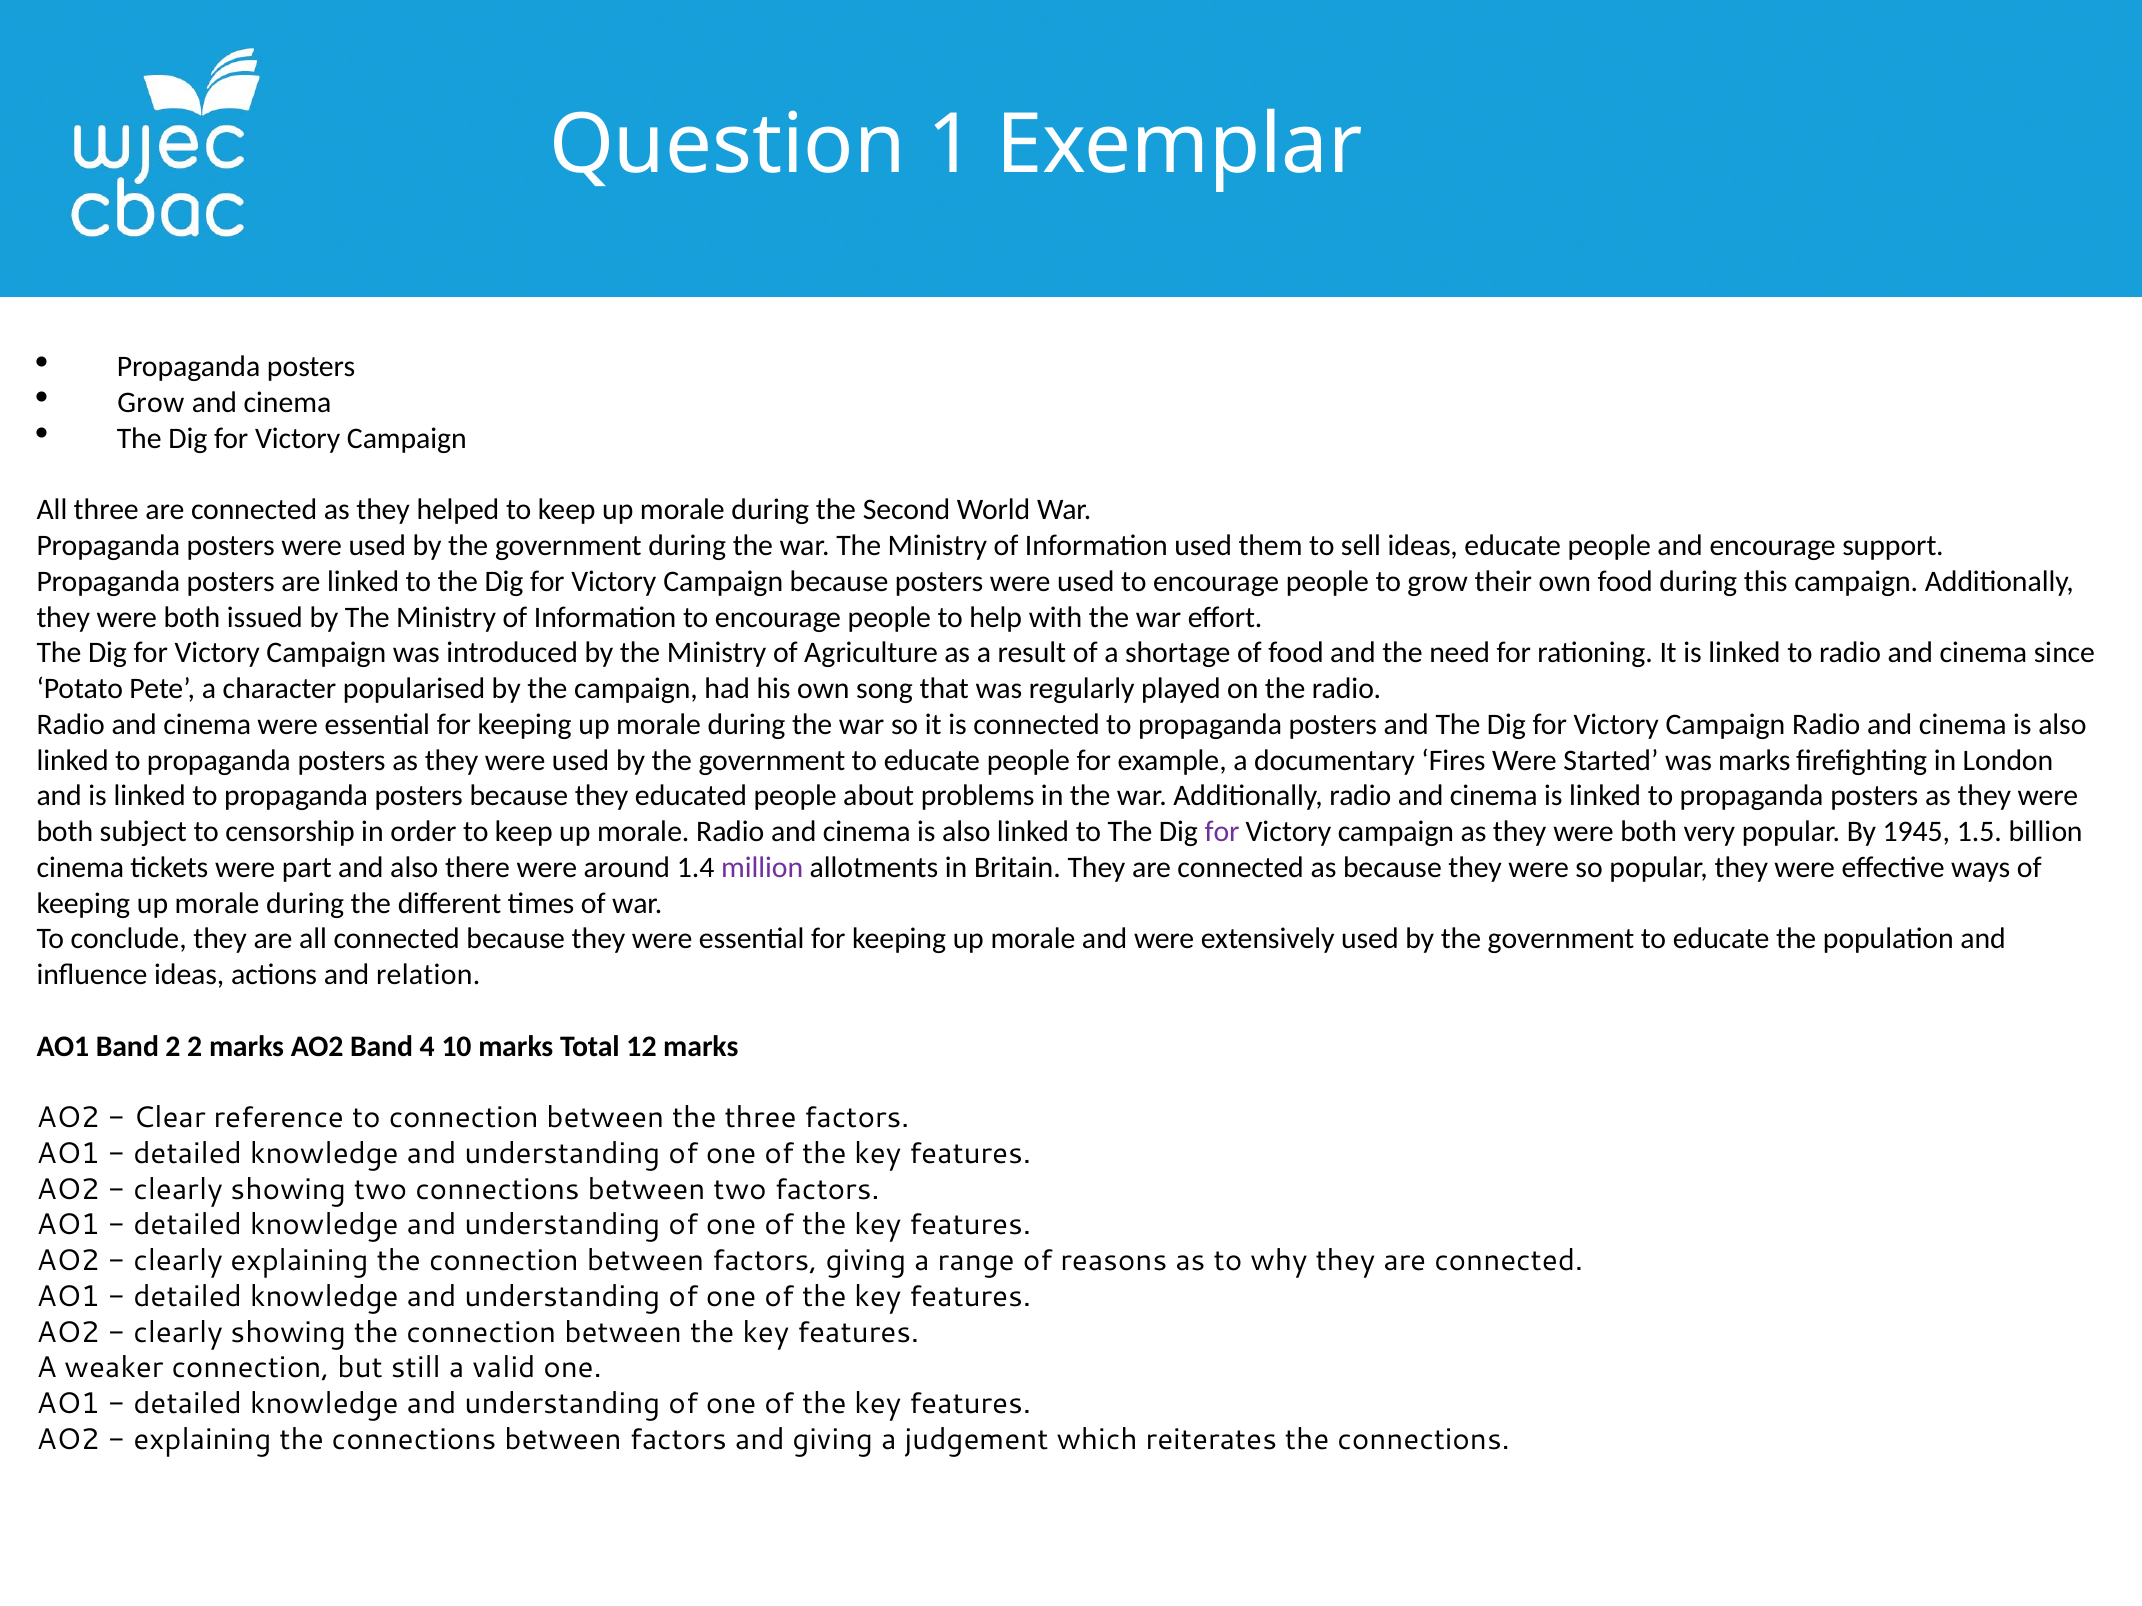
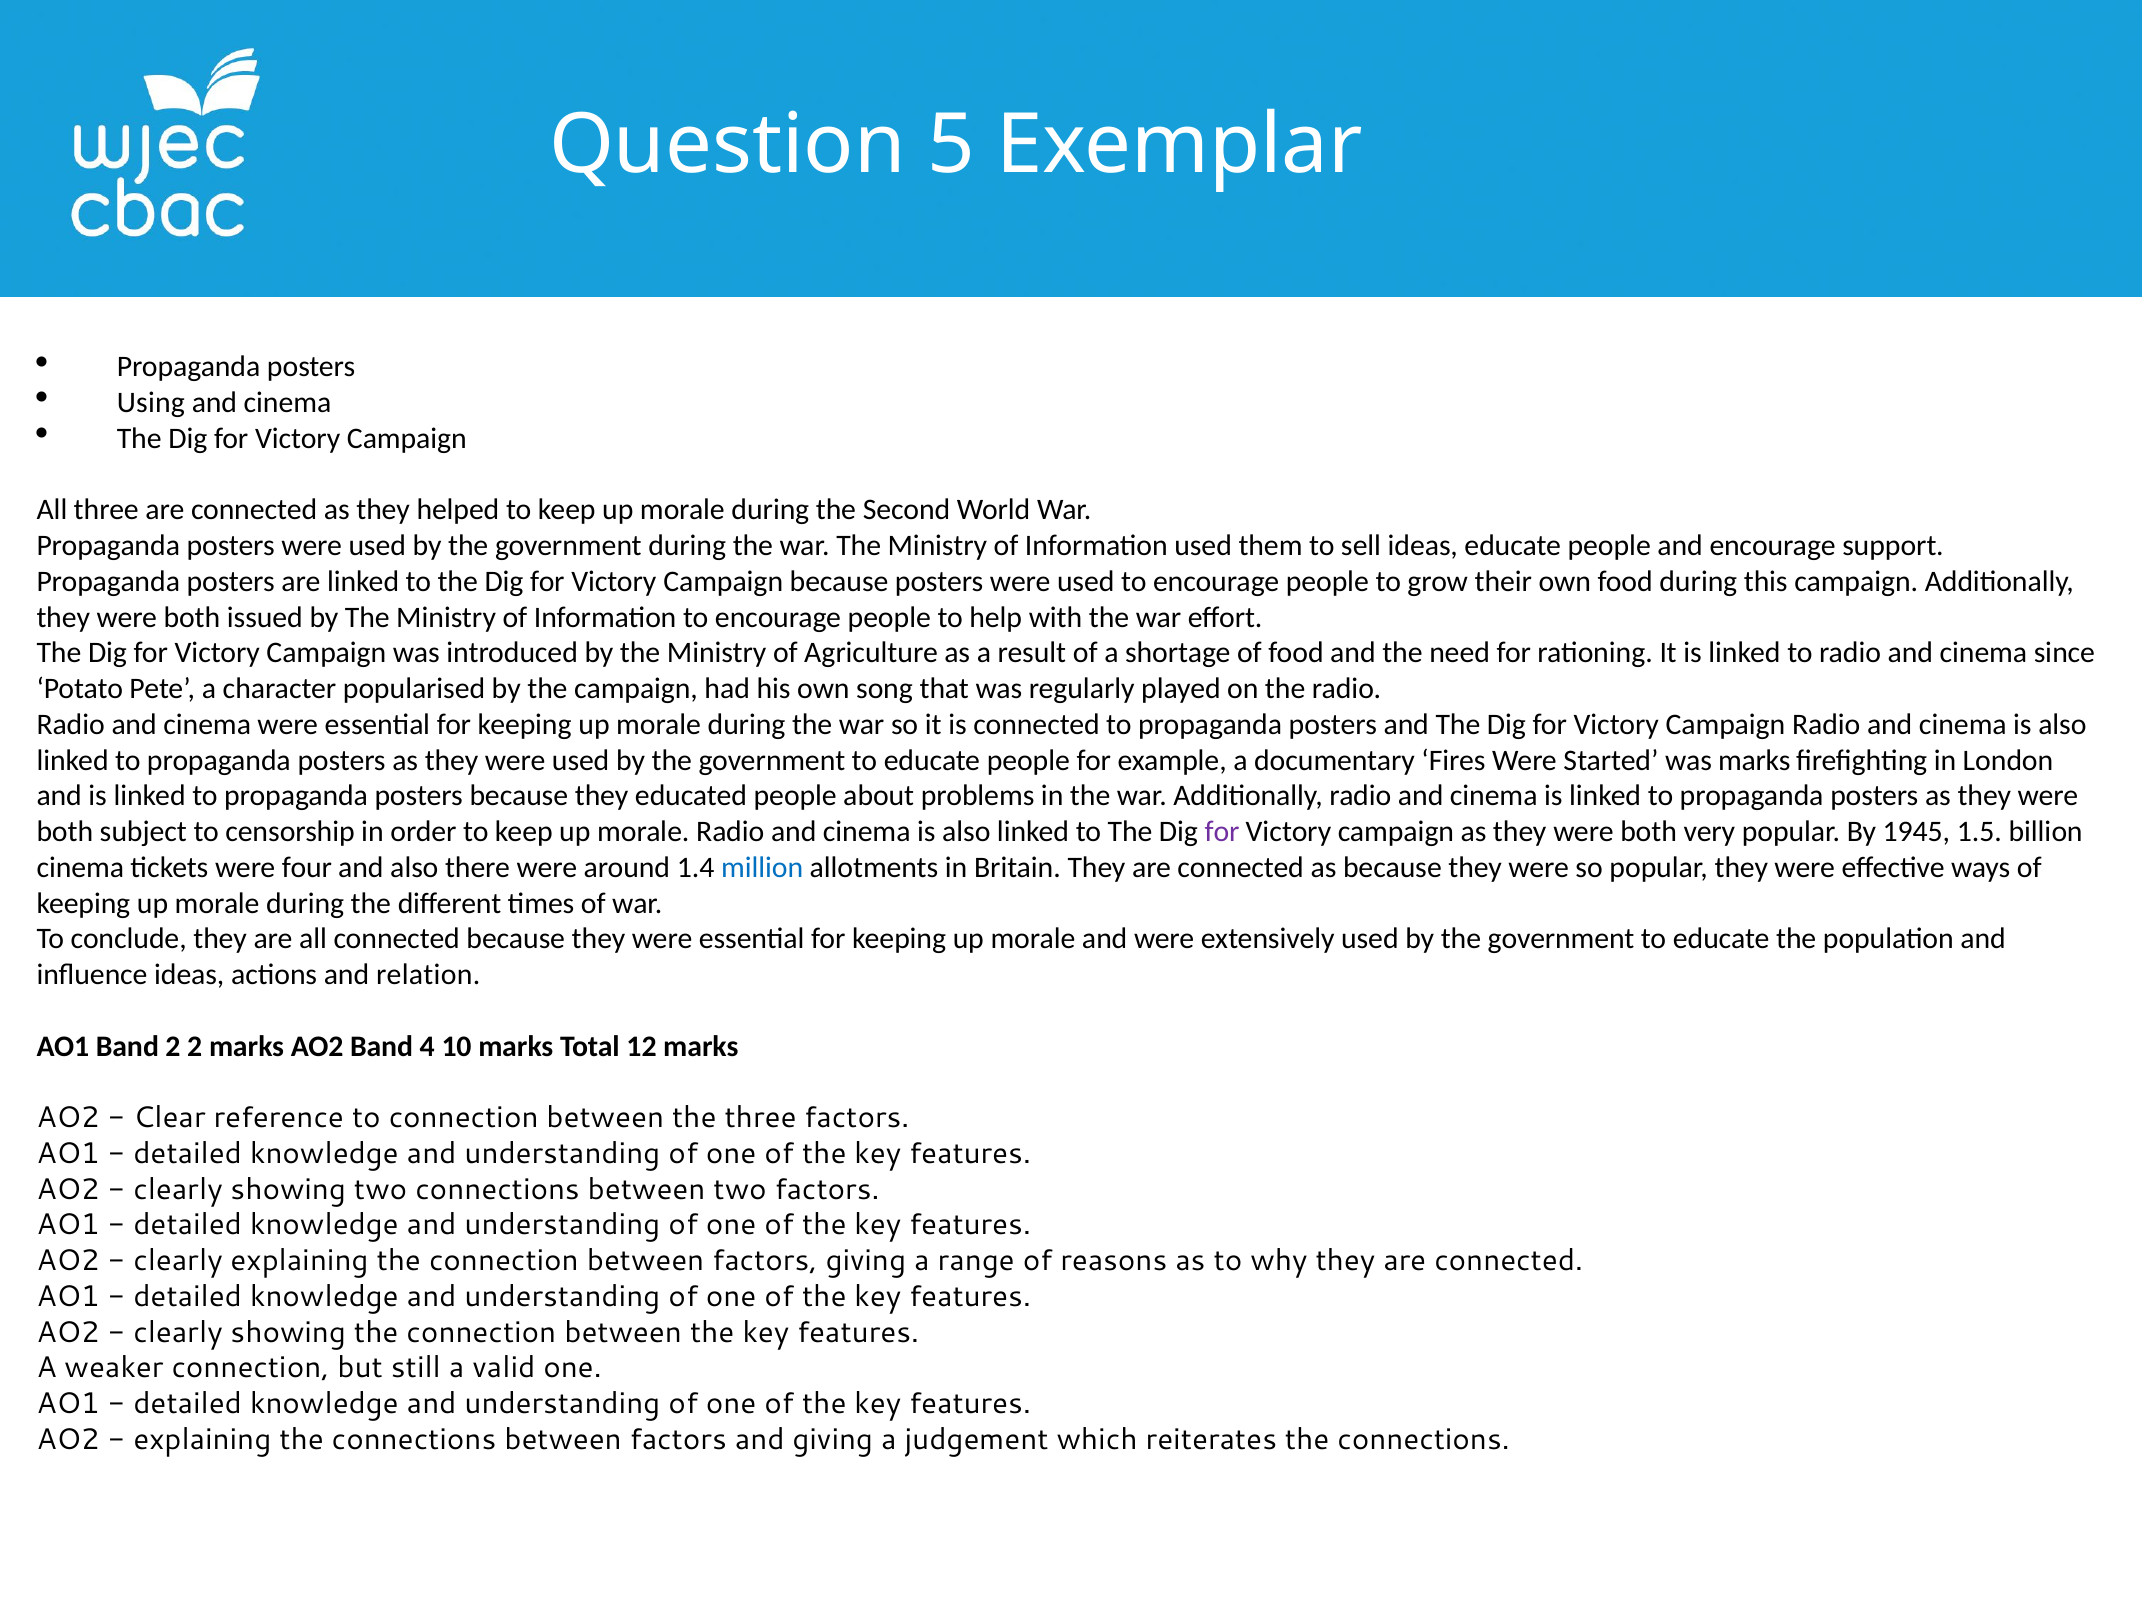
1: 1 -> 5 (951, 145)
Grow: Grow -> Using (151, 403)
part: part -> four (307, 868)
million colour: purple -> blue (762, 868)
